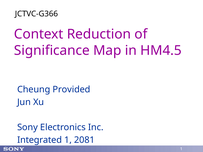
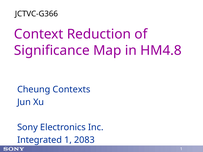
HM4.5: HM4.5 -> HM4.8 (161, 50)
Provided: Provided -> Contexts (71, 90)
2081: 2081 -> 2083 (84, 140)
